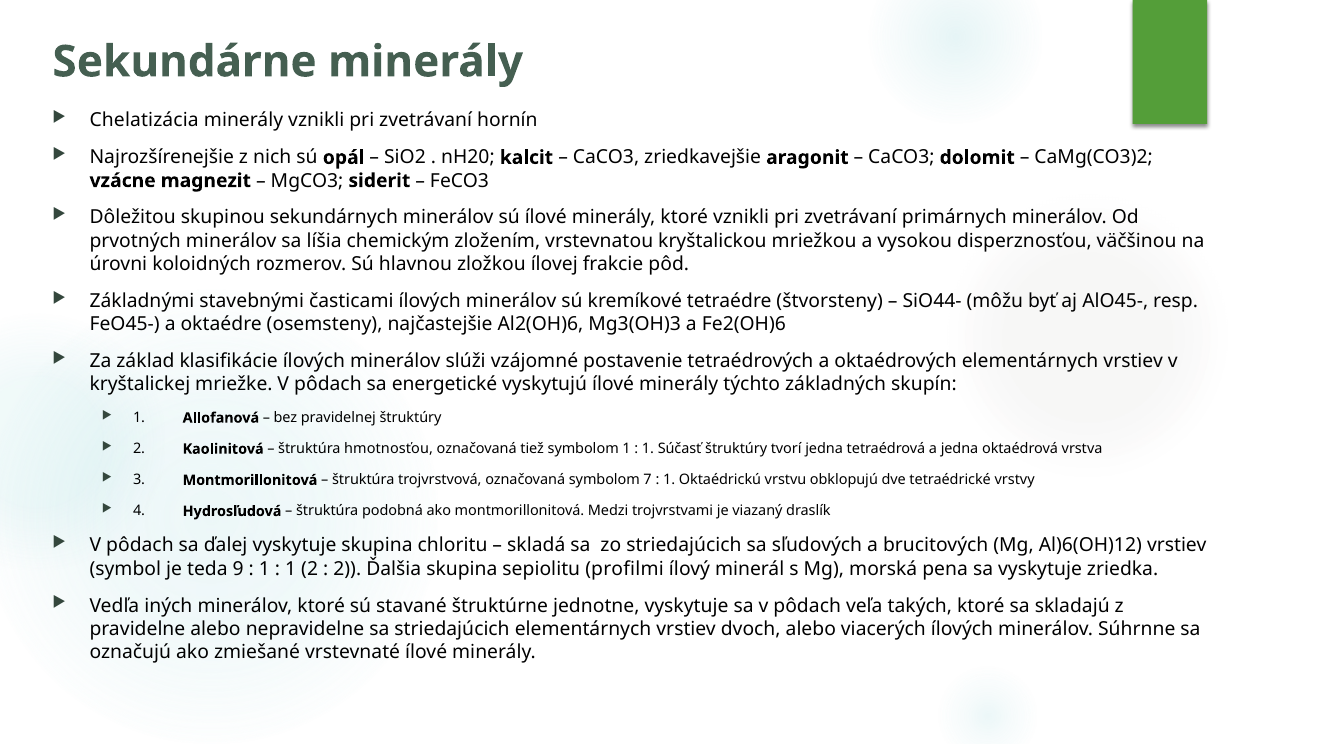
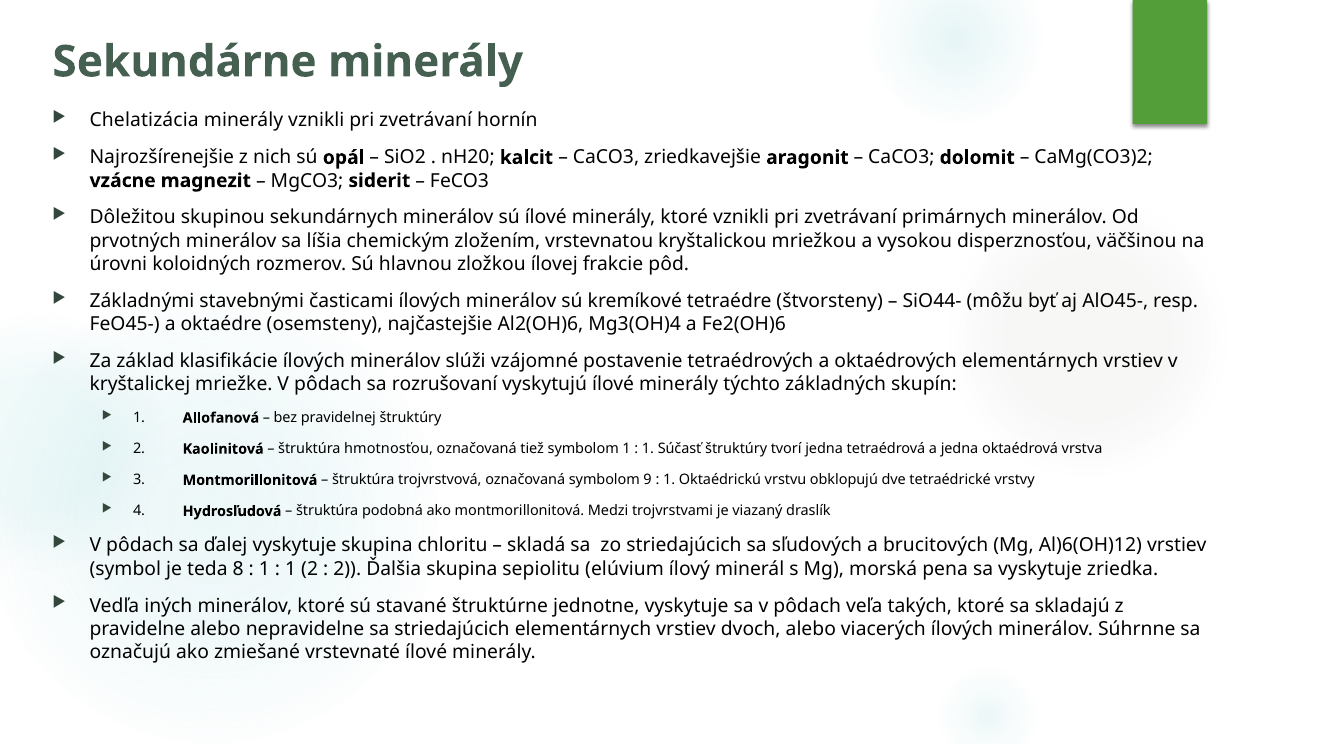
Mg3(OH)3: Mg3(OH)3 -> Mg3(OH)4 (635, 324)
energetické: energetické -> rozrušovaní (445, 384)
7: 7 -> 9 (648, 480)
9: 9 -> 8 (238, 569)
profilmi: profilmi -> elúvium (625, 569)
